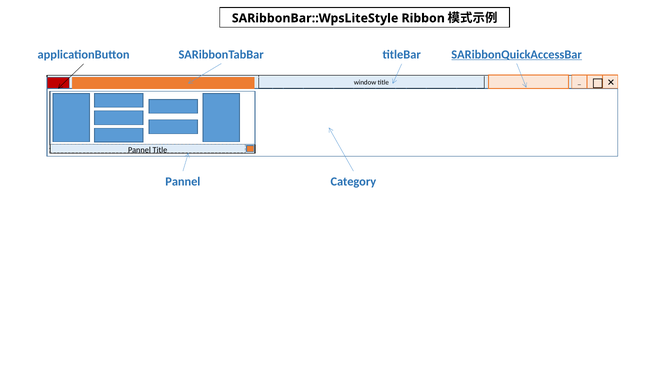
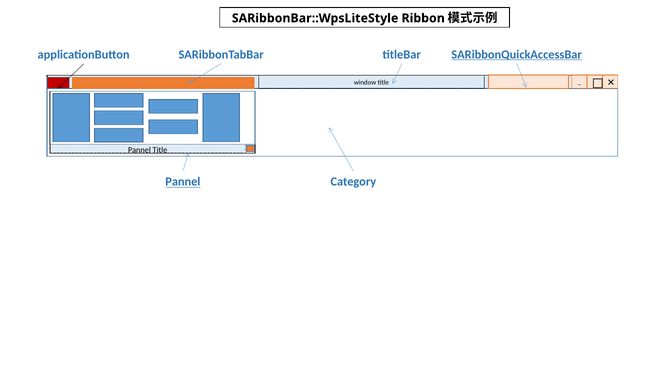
Pannel underline: none -> present (183, 182)
